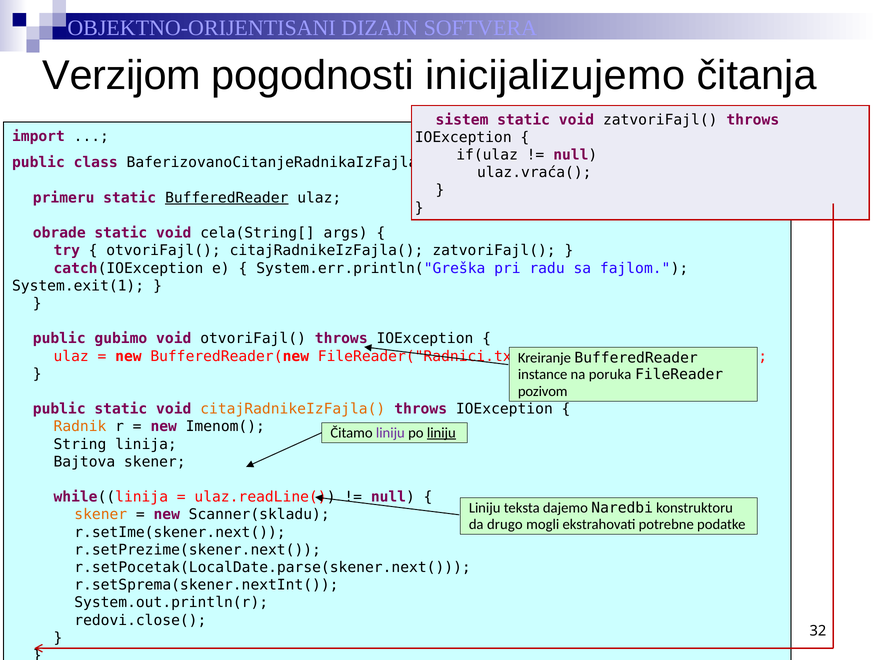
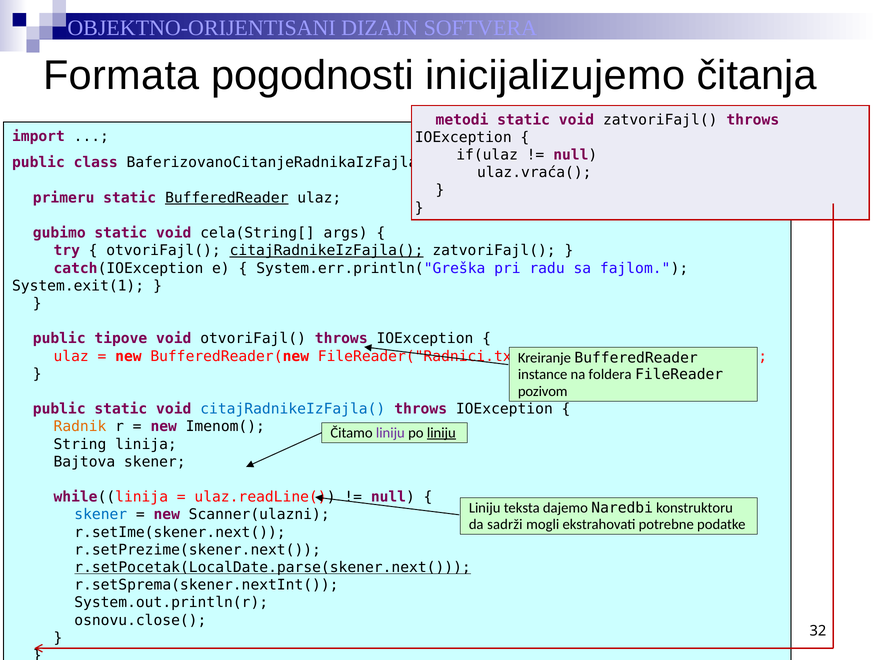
Verzijom: Verzijom -> Formata (121, 75)
sistem: sistem -> metodi (462, 120)
obrade: obrade -> gubimo (59, 233)
citajRadnikeIzFajla( underline: none -> present (327, 250)
gubimo: gubimo -> tipove (121, 338)
poruka: poruka -> foldera (610, 374)
citajRadnikeIzFajla( colour: orange -> blue (293, 409)
skener colour: orange -> blue (101, 514)
Scanner(skladu: Scanner(skladu -> Scanner(ulazni (259, 514)
drugo: drugo -> sadrži (505, 524)
r.setPocetak(LocalDate.parse(skener.next( underline: none -> present (273, 567)
redovi.close(: redovi.close( -> osnovu.close( (140, 620)
